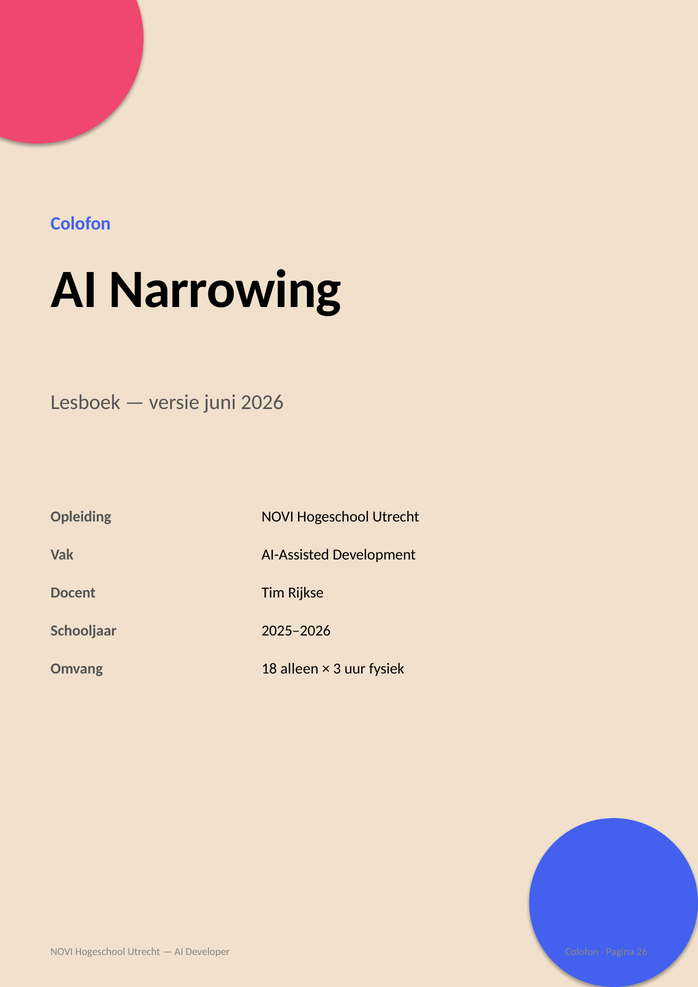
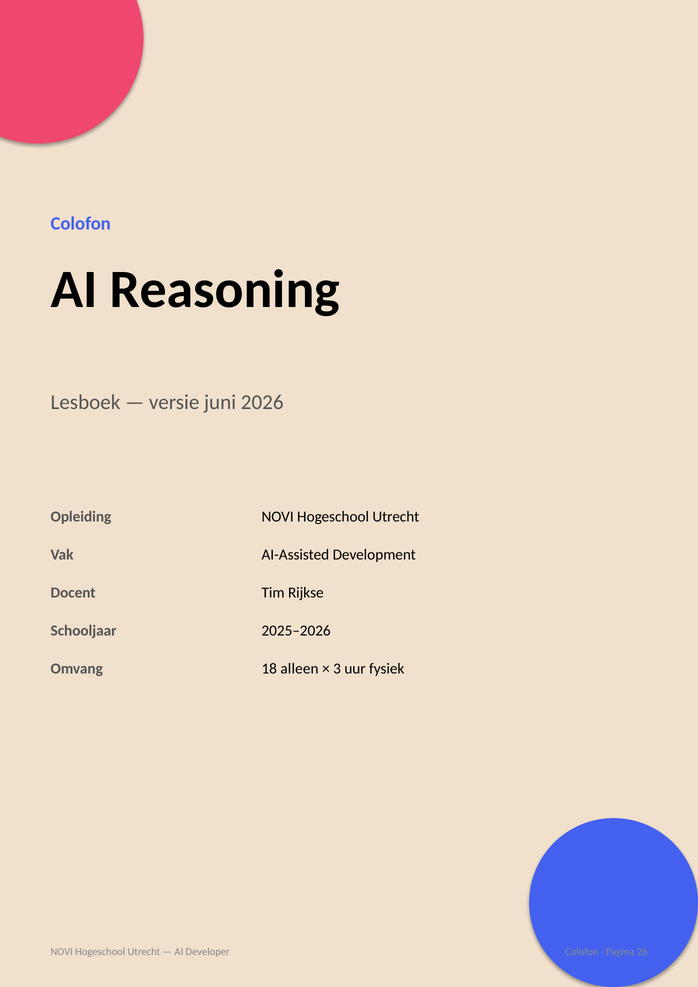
Narrowing: Narrowing -> Reasoning (225, 289)
